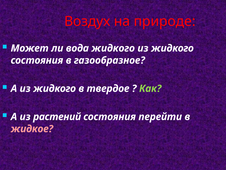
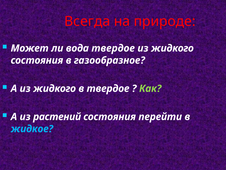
Воздух: Воздух -> Всегда (87, 21)
вода жидкого: жидкого -> твердое (113, 48)
жидкое colour: pink -> light blue (32, 128)
